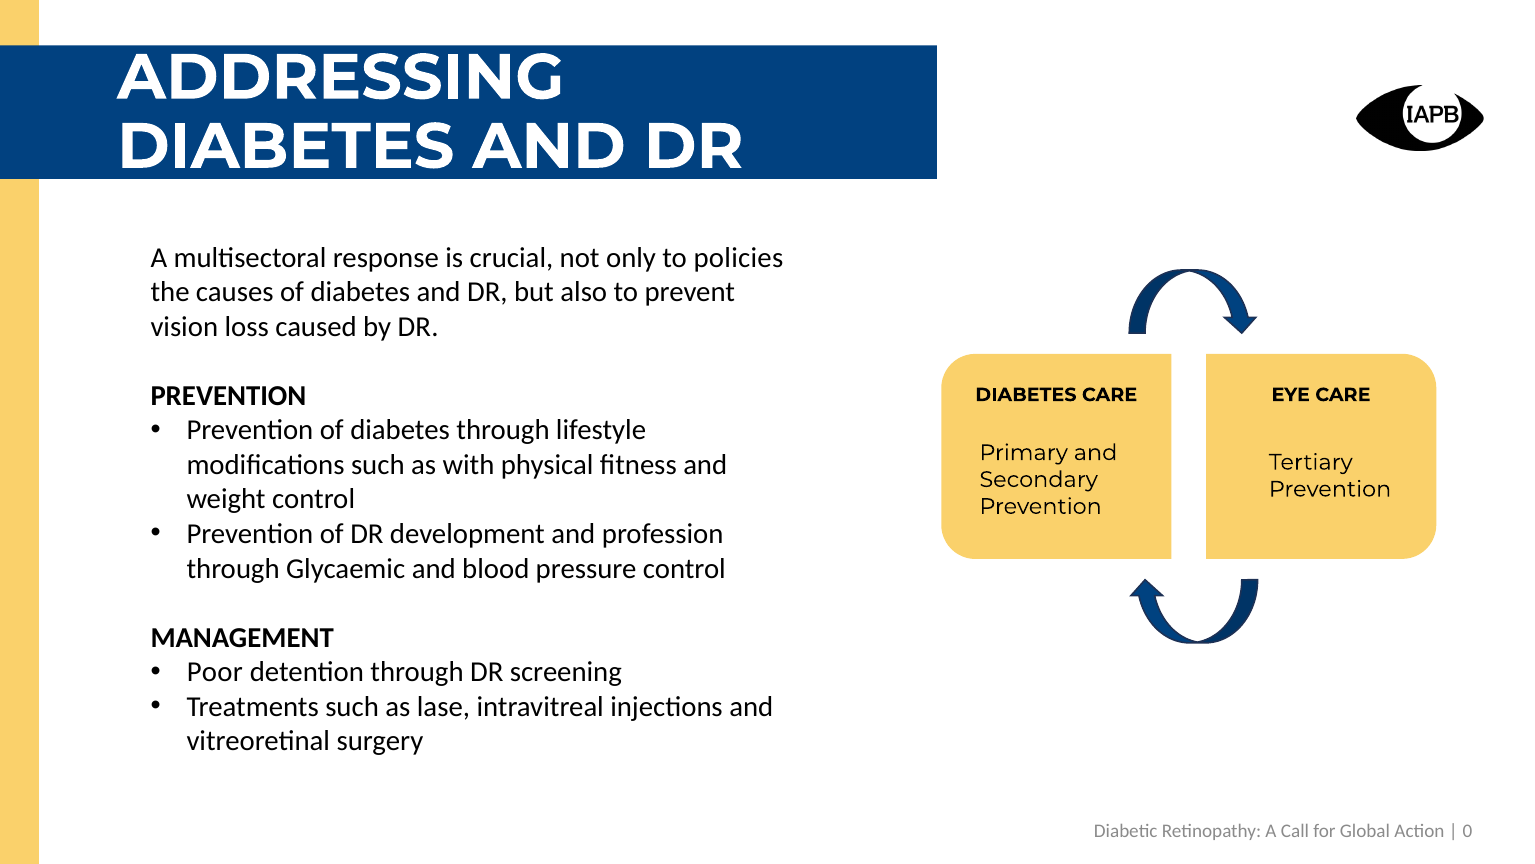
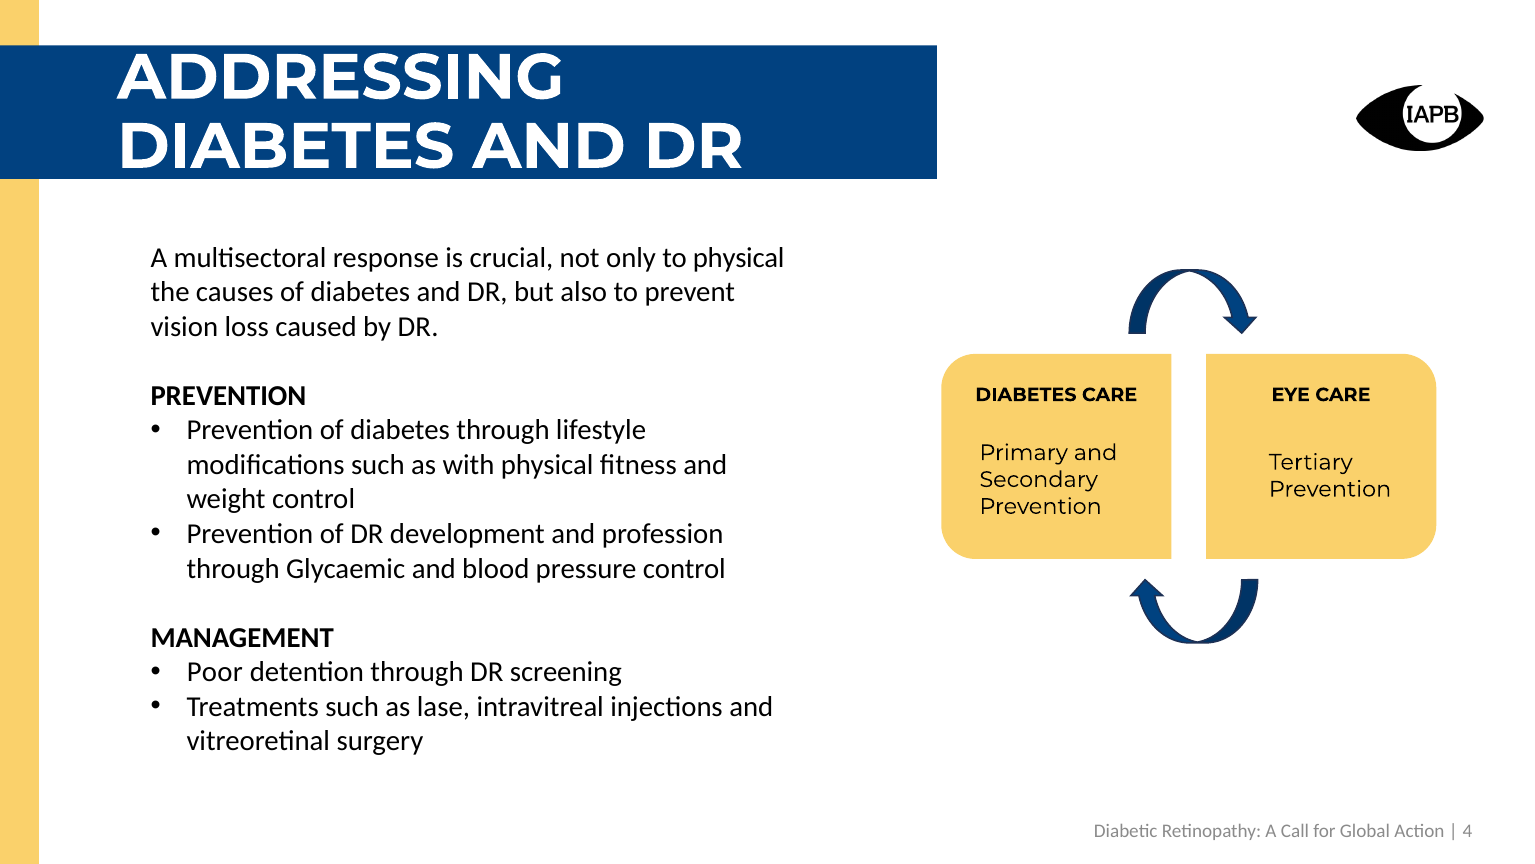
to policies: policies -> physical (739, 257)
0: 0 -> 4 (1467, 831)
